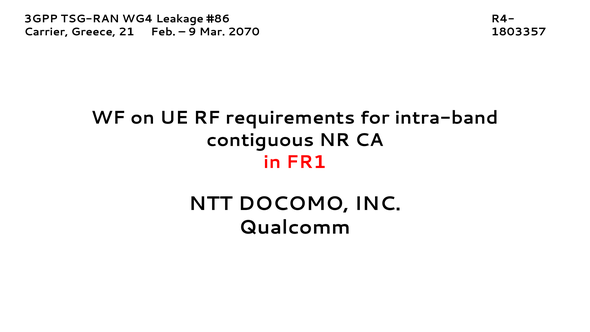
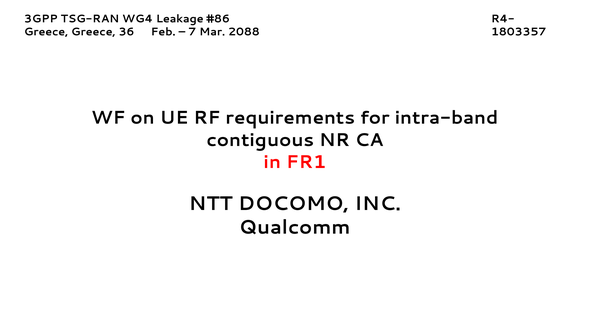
Carrier: Carrier -> Greece (46, 32)
21: 21 -> 36 (126, 32)
9: 9 -> 7 (192, 32)
2070: 2070 -> 2088 (244, 32)
